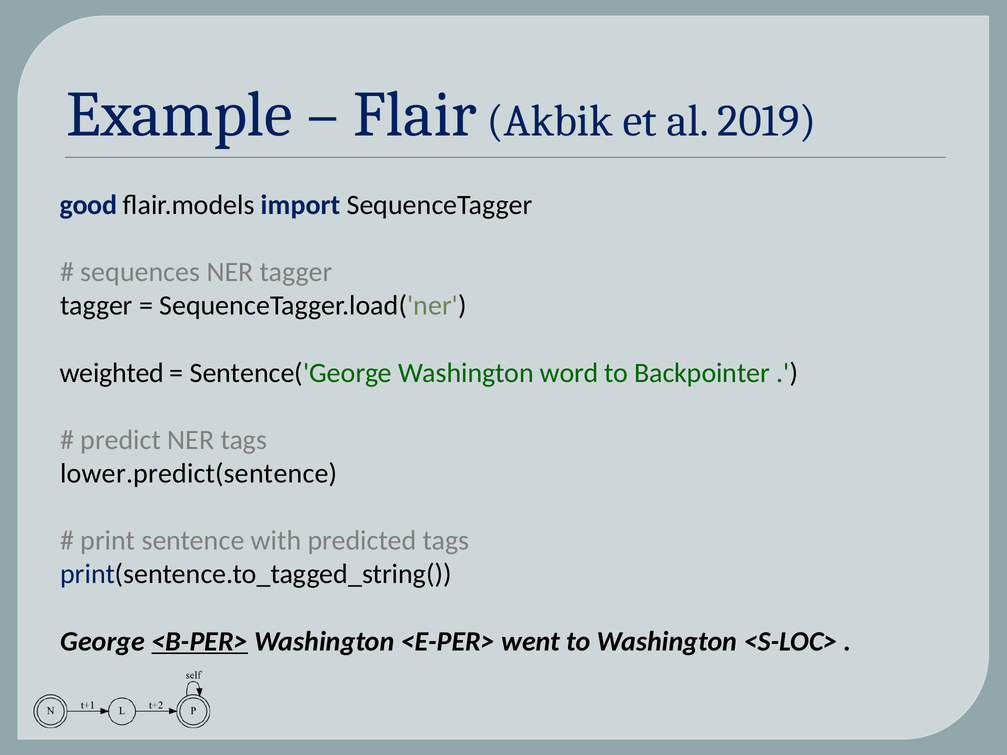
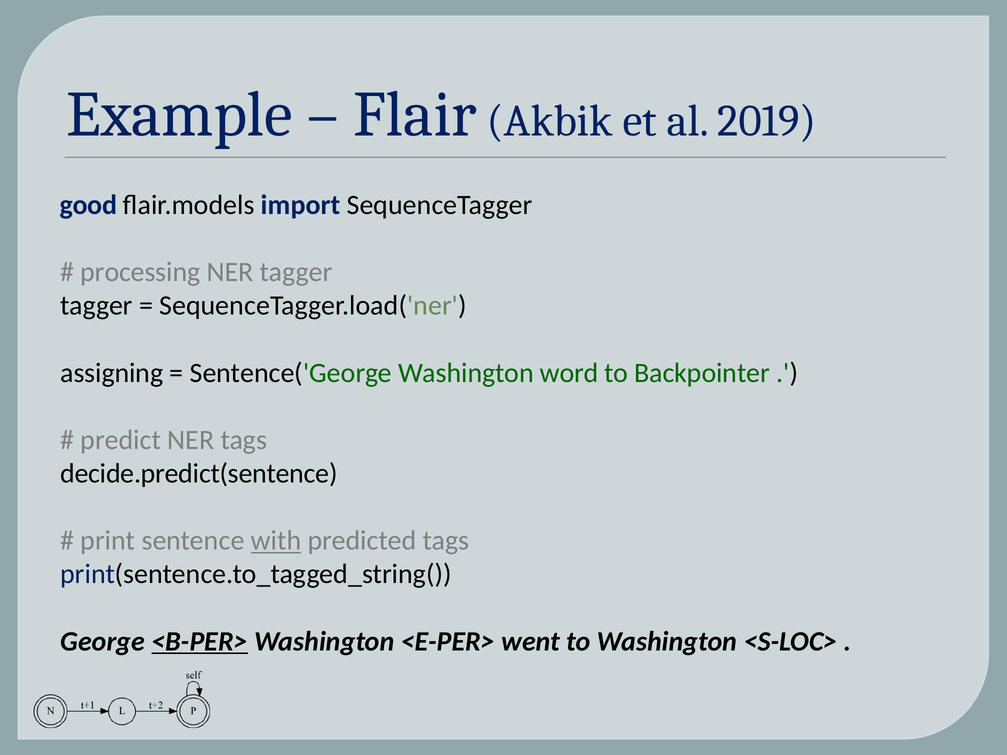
sequences: sequences -> processing (140, 272)
weighted: weighted -> assigning (112, 373)
lower.predict(sentence: lower.predict(sentence -> decide.predict(sentence (199, 474)
with underline: none -> present (276, 541)
